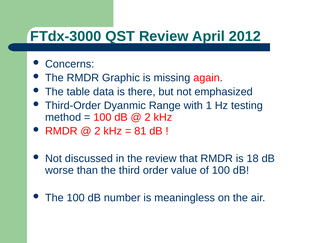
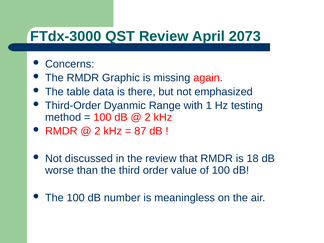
2012: 2012 -> 2073 (245, 36)
81: 81 -> 87 (140, 131)
